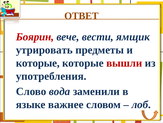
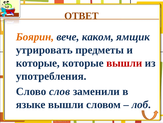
Боярин colour: red -> orange (35, 37)
вести: вести -> каком (98, 37)
вода: вода -> слов (60, 91)
языке важнее: важнее -> вышли (66, 104)
